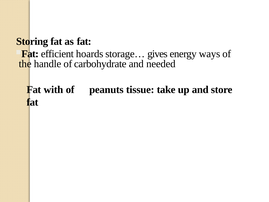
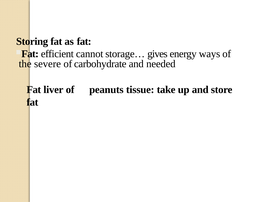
hoards: hoards -> cannot (90, 54)
handle: handle -> severe (47, 64)
with: with -> liver (53, 90)
